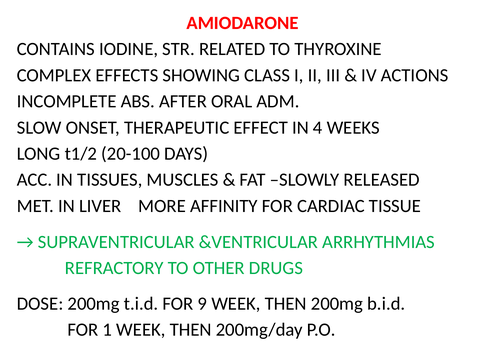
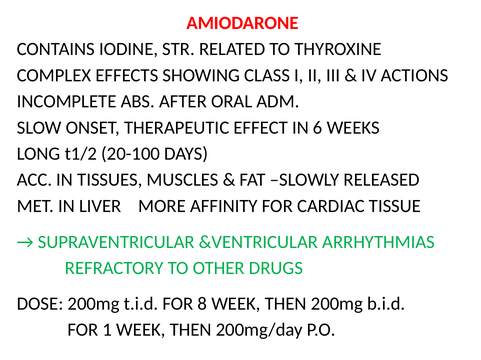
4: 4 -> 6 (318, 128)
9: 9 -> 8 (202, 304)
